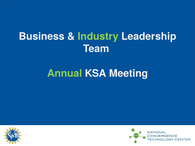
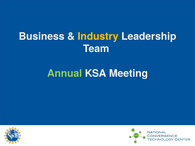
Industry colour: light green -> yellow (98, 36)
